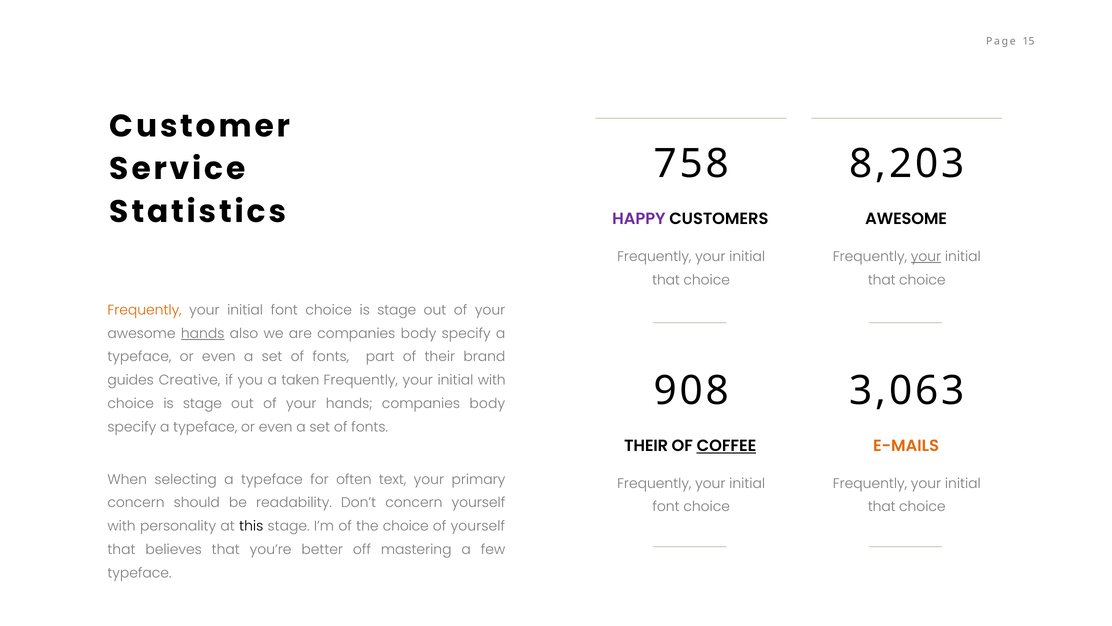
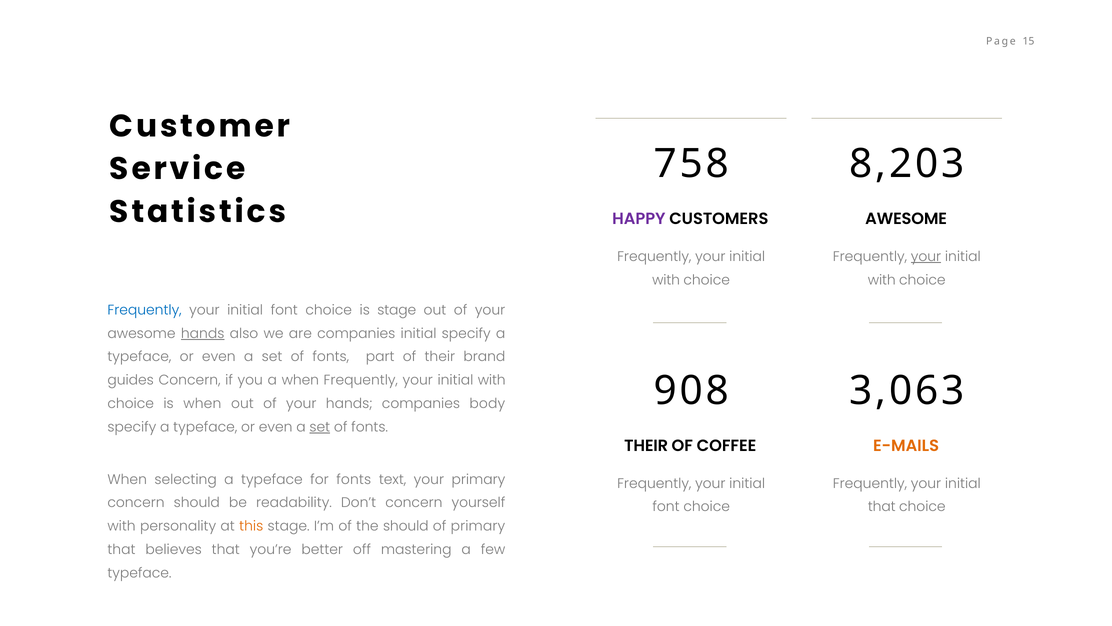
that: that -> with (666, 280)
that: that -> with (882, 280)
Frequently colour: orange -> blue (145, 310)
are companies body: body -> initial (419, 333)
guides Creative: Creative -> Concern (190, 380)
a taken: taken -> when (300, 380)
stage: stage -> when (202, 403)
set underline: none -> present (320, 427)
COFFEE underline: present -> none (726, 446)
for often: often -> fonts (354, 479)
this colour: black -> orange (251, 526)
the choice: choice -> should (406, 526)
of yourself: yourself -> primary (478, 526)
